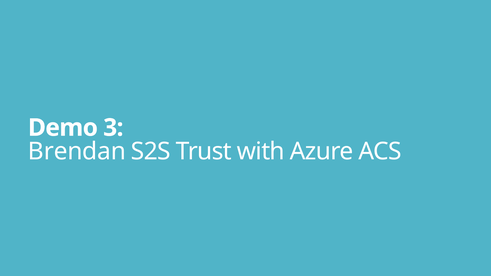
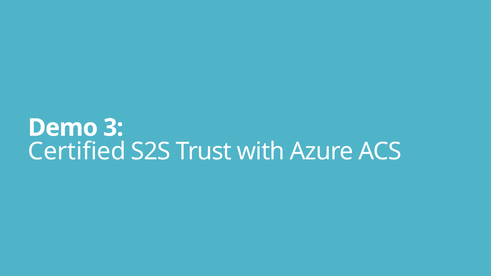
Brendan: Brendan -> Certified (77, 151)
